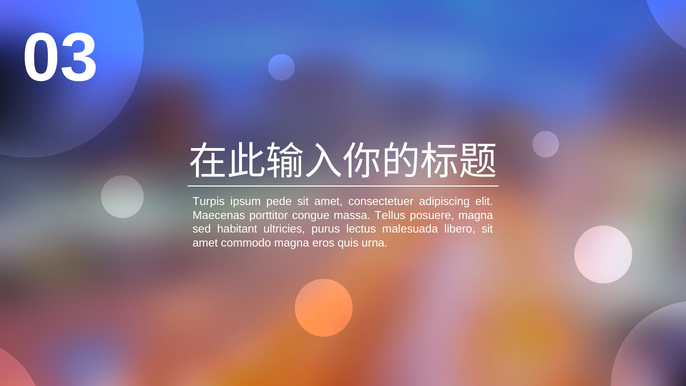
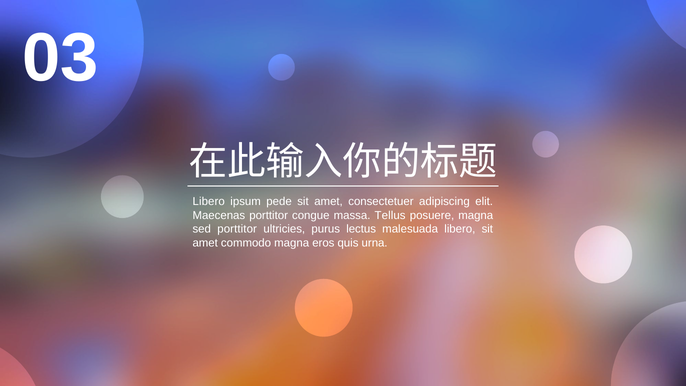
Turpis: Turpis -> Libero (209, 202)
sed habitant: habitant -> porttitor (237, 229)
